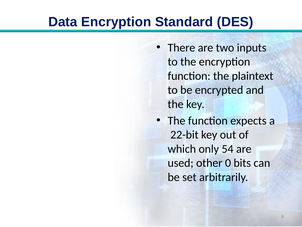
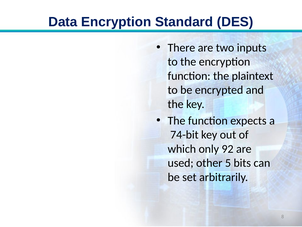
22-bit: 22-bit -> 74-bit (184, 135)
54: 54 -> 92 (228, 149)
0: 0 -> 5 (228, 163)
